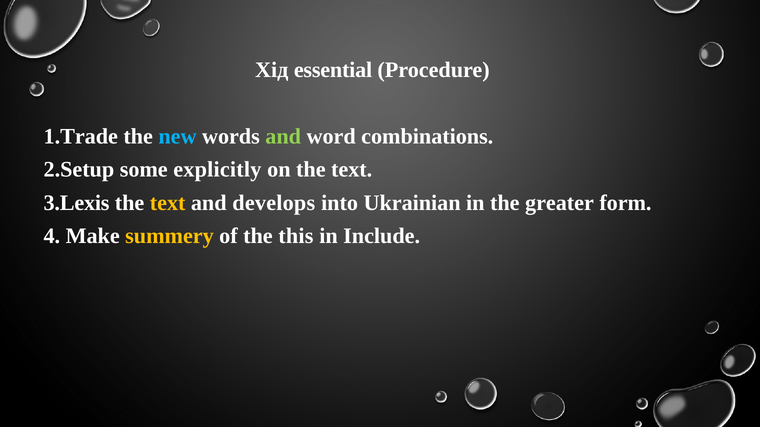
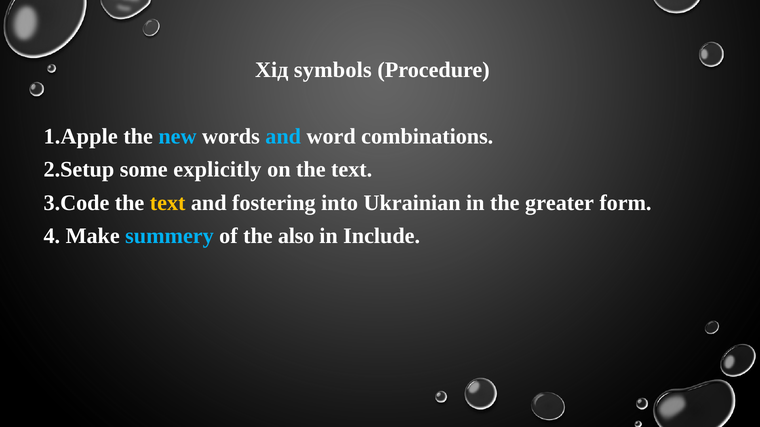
essential: essential -> symbols (333, 70)
1.Trade: 1.Trade -> 1.Apple (81, 137)
and colour: light green -> light blue (283, 137)
3.Lexis: 3.Lexis -> 3.Code (76, 203)
develops: develops -> fostering (274, 203)
summery colour: yellow -> light blue (169, 236)
this: this -> also (296, 236)
